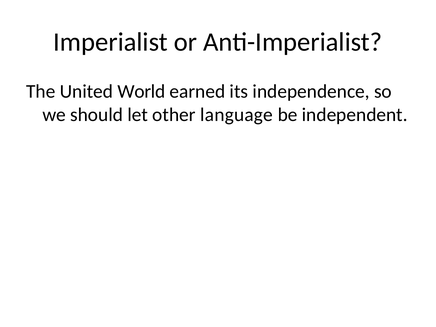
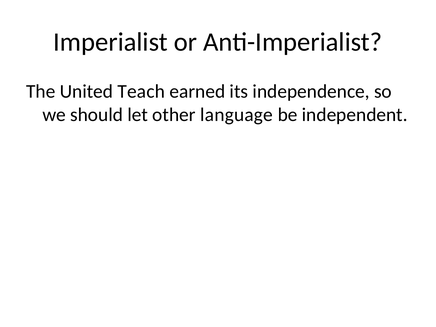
World: World -> Teach (141, 91)
